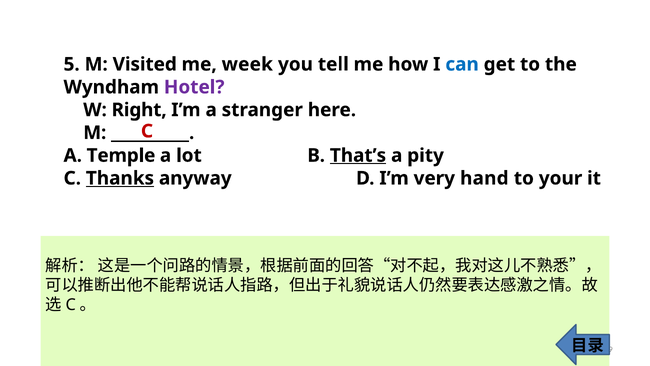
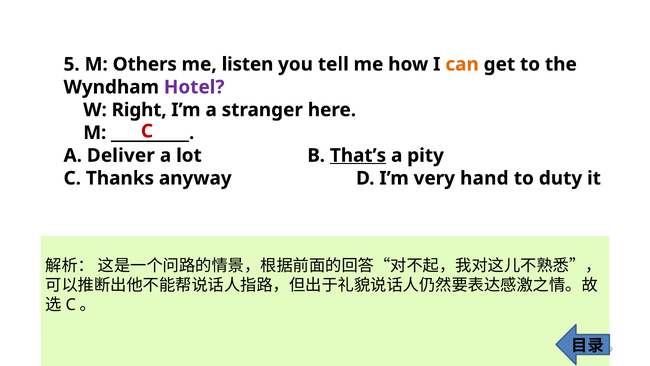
Visited: Visited -> Others (145, 64)
week: week -> listen (247, 64)
can colour: blue -> orange (462, 64)
Temple: Temple -> Deliver (121, 155)
Thanks underline: present -> none (120, 178)
your: your -> duty (561, 178)
